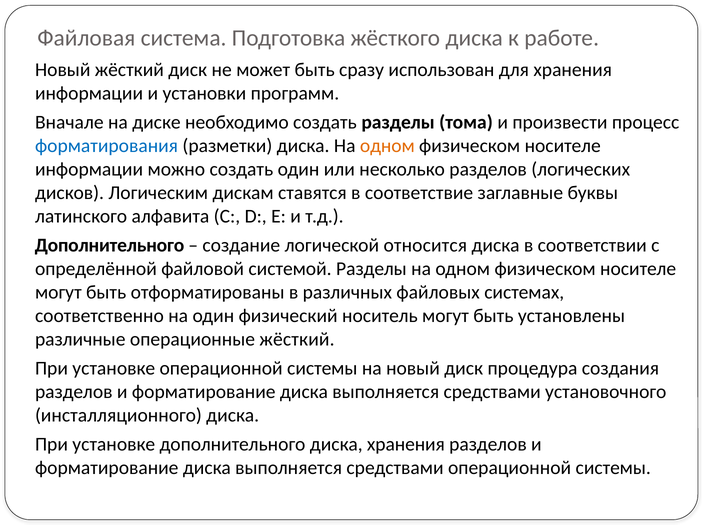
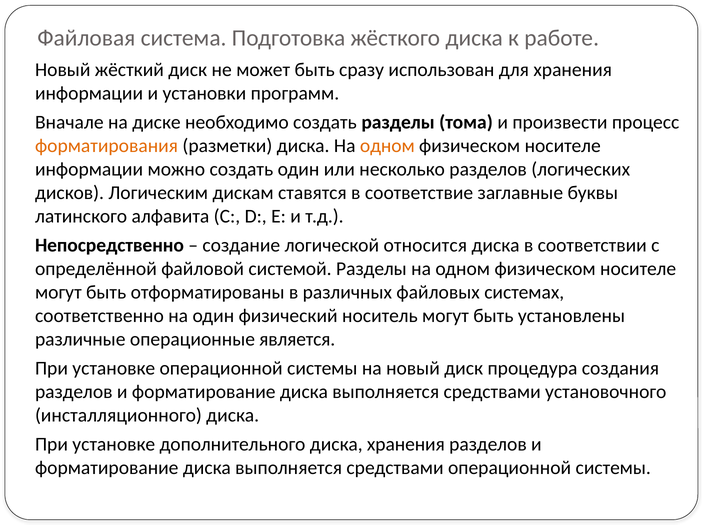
форматирования colour: blue -> orange (107, 146)
Дополнительного: Дополнительного -> Непосредственно (109, 245)
операционные жёсткий: жёсткий -> является (297, 339)
